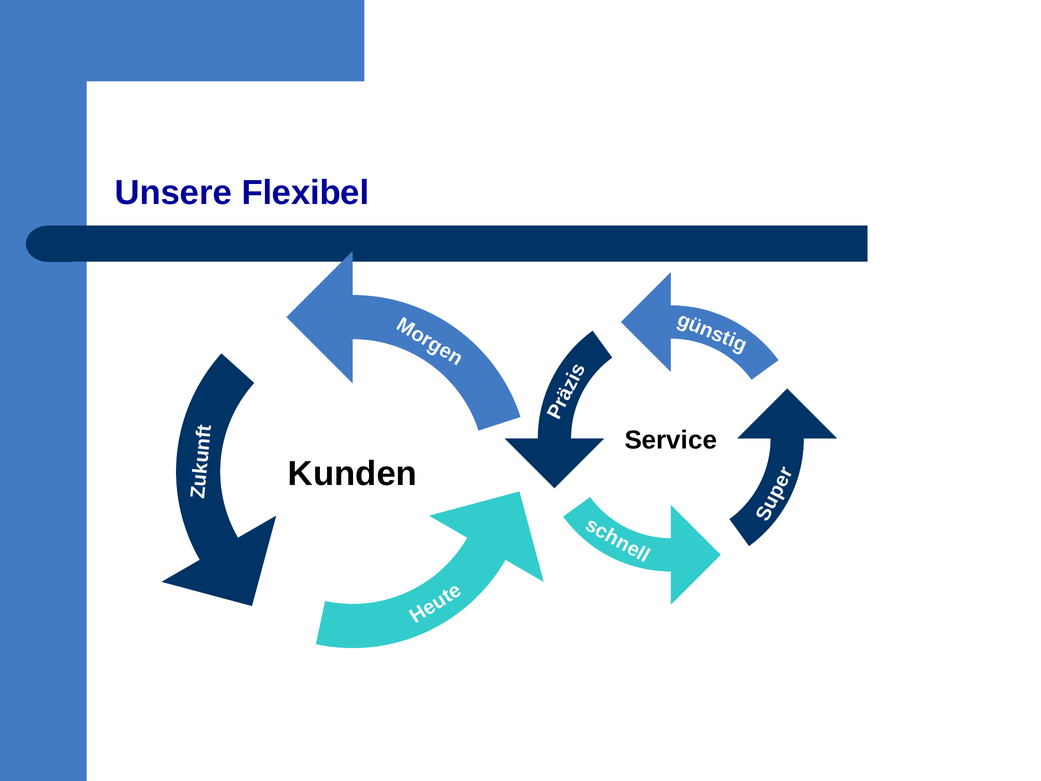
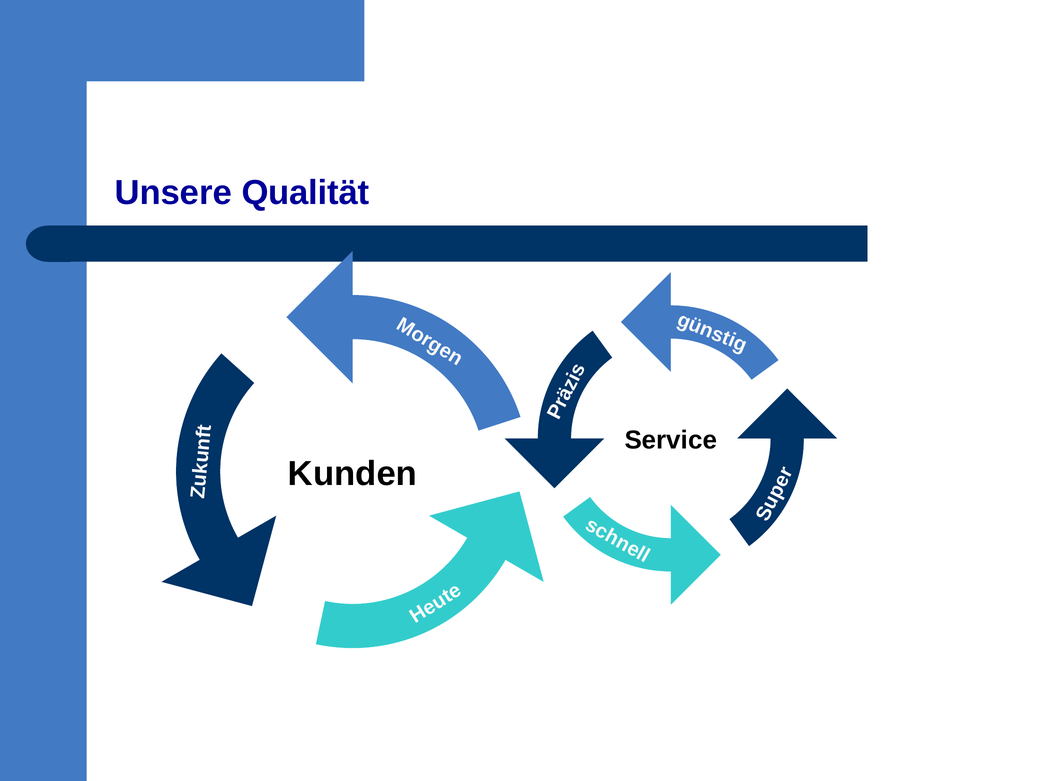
Flexibel: Flexibel -> Qualität (305, 193)
